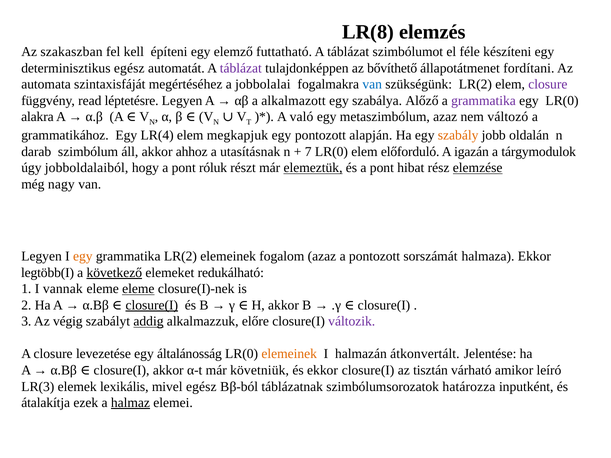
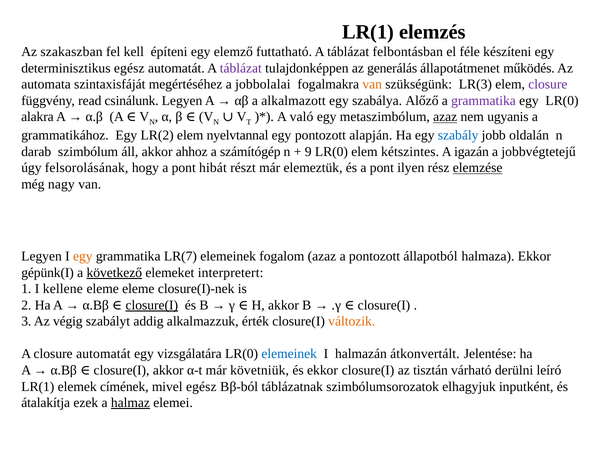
LR(8: LR(8 -> LR(1 (368, 32)
szimbólumot: szimbólumot -> felbontásban (408, 52)
bővíthető: bővíthető -> generálás (392, 68)
fordítani: fordítani -> működés (529, 68)
van colour: blue -> orange (372, 84)
szükségünk LR(2: LR(2 -> LR(3 (475, 84)
léptetésre: léptetésre -> csinálunk (132, 101)
azaz underline: none -> present (445, 117)
változó: változó -> ugyanis (508, 117)
LR(4: LR(4 -> LR(2 (157, 135)
megkapjuk: megkapjuk -> nyelvtannal (238, 135)
szabály colour: orange -> blue (458, 135)
utasításnak: utasításnak -> számítógép (250, 152)
7: 7 -> 9 (308, 152)
előforduló: előforduló -> kétszintes (410, 152)
tárgymodulok: tárgymodulok -> jobbvégtetejű (539, 152)
jobboldalaiból: jobboldalaiból -> felsorolásának (87, 168)
róluk: róluk -> hibát (213, 168)
elemeztük underline: present -> none (313, 168)
hibat: hibat -> ilyen (411, 168)
grammatika LR(2: LR(2 -> LR(7 (180, 256)
sorszámát: sorszámát -> állapotból (430, 256)
legtöbb(I: legtöbb(I -> gépünk(I (48, 273)
redukálható: redukálható -> interpretert (231, 273)
vannak: vannak -> kellene (63, 289)
eleme underline: present -> none (138, 289)
addig underline: present -> none (149, 322)
előre: előre -> érték (255, 322)
változik colour: purple -> orange (352, 322)
closure levezetése: levezetése -> automatát (103, 354)
általánosság: általánosság -> vizsgálatára (189, 354)
elemeinek colour: orange -> blue (289, 354)
amikor: amikor -> derülni (514, 370)
LR(3: LR(3 -> LR(1 (38, 387)
lexikális: lexikális -> címének (124, 387)
határozza: határozza -> elhagyjuk (469, 387)
